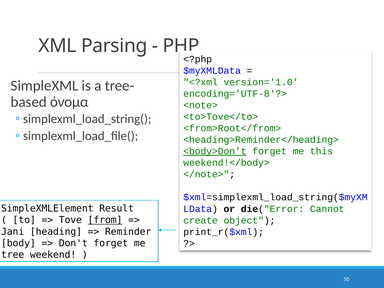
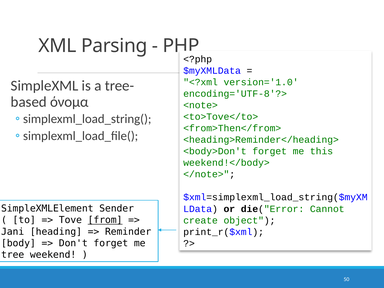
<from>Root</from>: <from>Root</from> -> <from>Then</from> (232, 128)
<body>Don't underline: present -> none (215, 151)
Result: Result -> Sender (117, 209)
